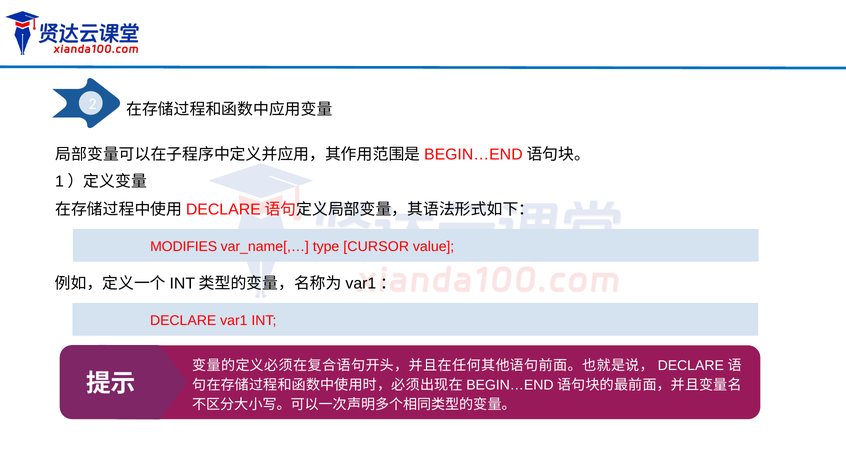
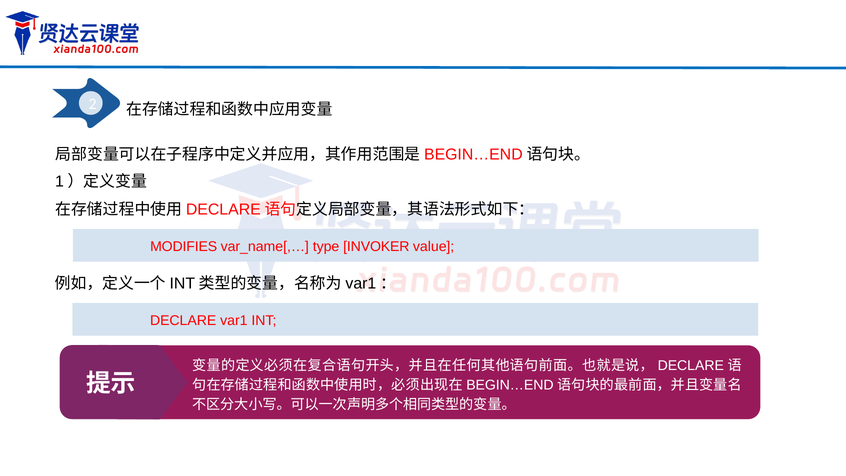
CURSOR: CURSOR -> INVOKER (376, 247)
